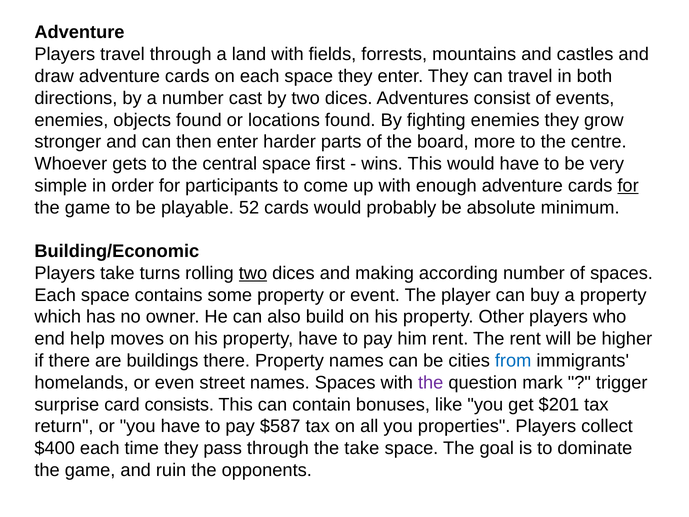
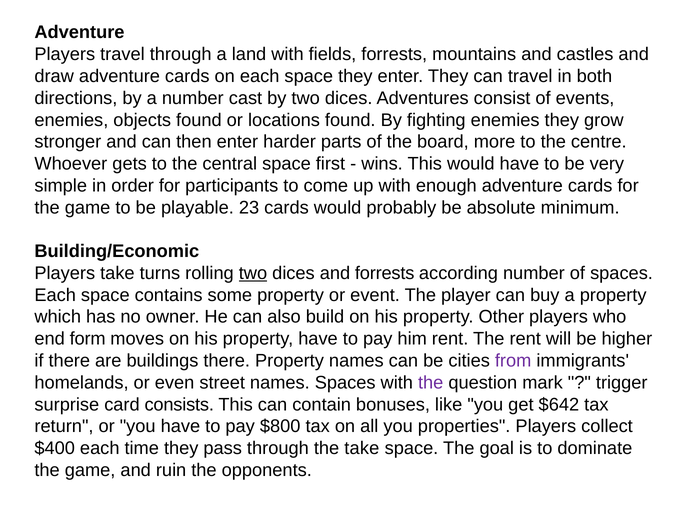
for underline: present -> none (628, 186)
52: 52 -> 23 (249, 207)
and making: making -> forrests (385, 273)
help: help -> form (88, 339)
from colour: blue -> purple (513, 361)
$201: $201 -> $642 (559, 404)
$587: $587 -> $800 (280, 426)
